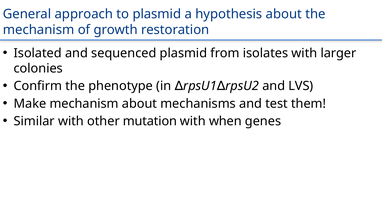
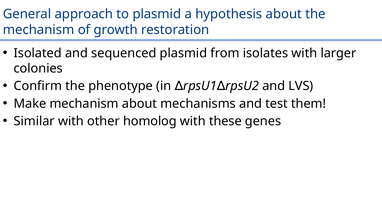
mutation: mutation -> homolog (150, 121)
when: when -> these (225, 121)
